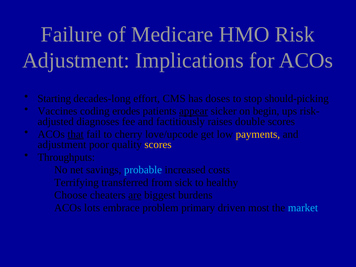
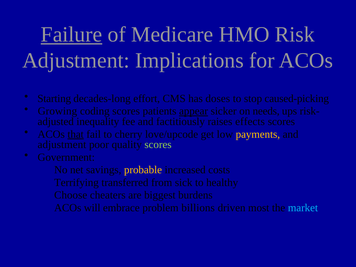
Failure underline: none -> present (71, 34)
should-picking: should-picking -> caused-picking (297, 99)
Vaccines: Vaccines -> Growing (57, 111)
coding erodes: erodes -> scores (126, 111)
begin: begin -> needs (266, 111)
diagnoses: diagnoses -> inequality (98, 122)
double: double -> effects (250, 122)
scores colour: yellow -> light green (158, 145)
Throughputs: Throughputs -> Government (66, 157)
probable colour: light blue -> yellow (143, 170)
are underline: present -> none (135, 195)
lots: lots -> will (92, 208)
primary: primary -> billions (198, 208)
